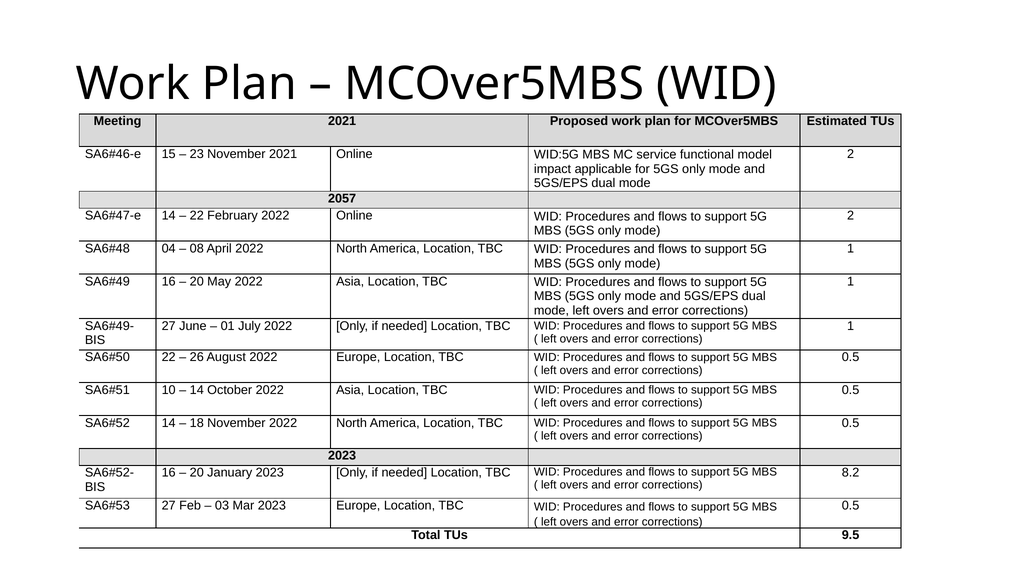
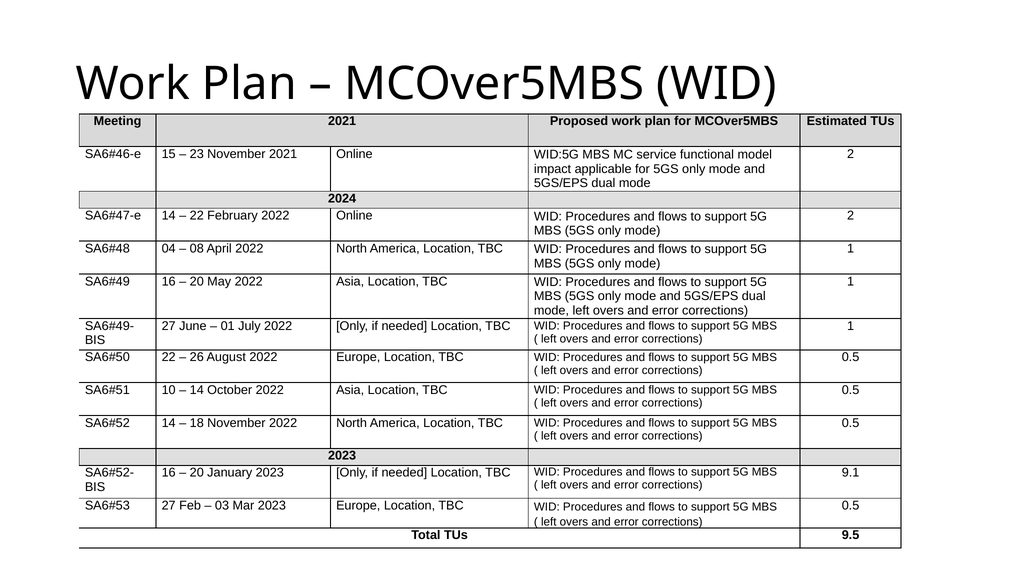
2057: 2057 -> 2024 (342, 199)
8.2: 8.2 -> 9.1 (851, 473)
